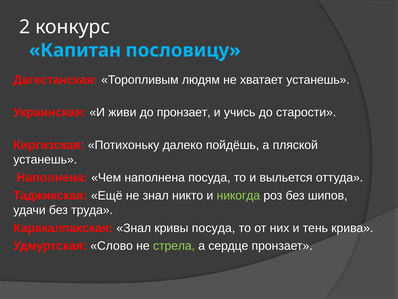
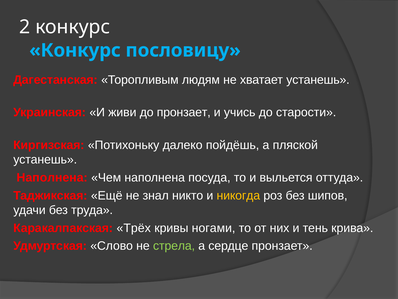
Капитан: Капитан -> Конкурс (75, 50)
никогда colour: light green -> yellow (238, 195)
Каракалпакская Знал: Знал -> Трёх (134, 228)
кривы посуда: посуда -> ногами (214, 228)
